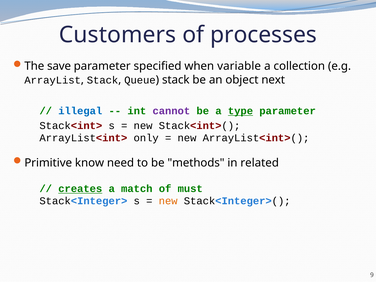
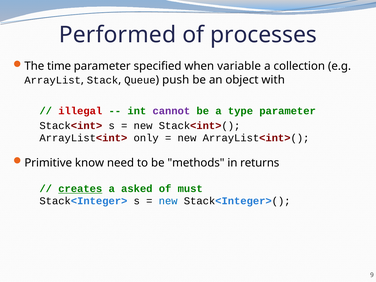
Customers: Customers -> Performed (117, 35)
save: save -> time (59, 66)
Queue stack: stack -> push (176, 80)
next: next -> with (273, 80)
illegal colour: blue -> red (80, 111)
type underline: present -> none (240, 111)
related: related -> returns (260, 163)
match: match -> asked (137, 189)
new colour: orange -> blue (168, 201)
